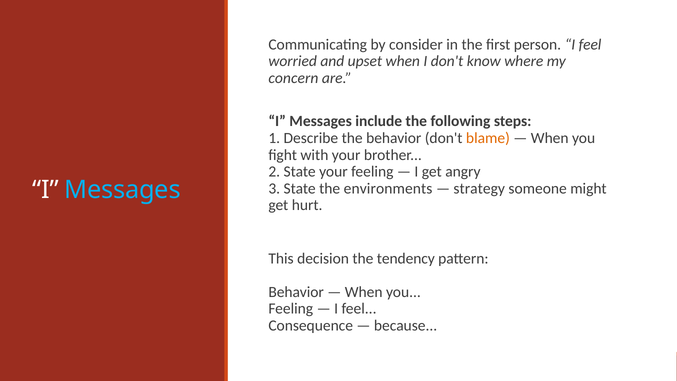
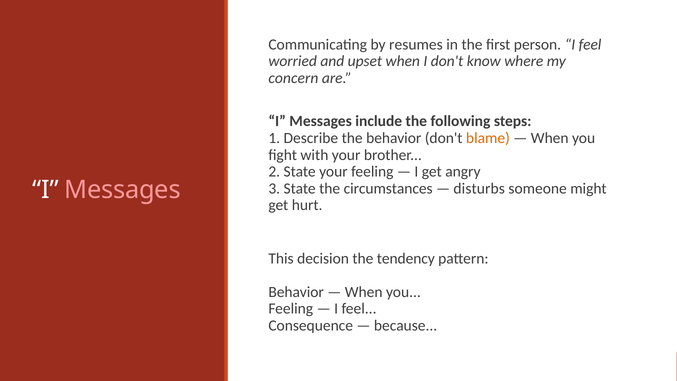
consider: consider -> resumes (416, 44)
environments: environments -> circumstances (388, 188)
strategy: strategy -> disturbs (479, 188)
Messages colour: light blue -> pink (123, 190)
